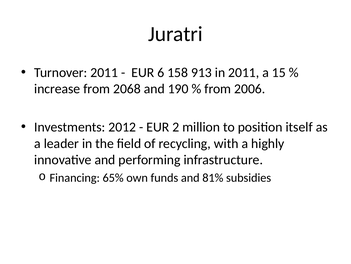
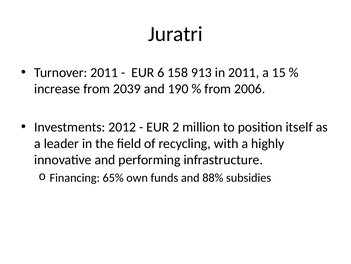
2068: 2068 -> 2039 (127, 89)
81%: 81% -> 88% (213, 177)
